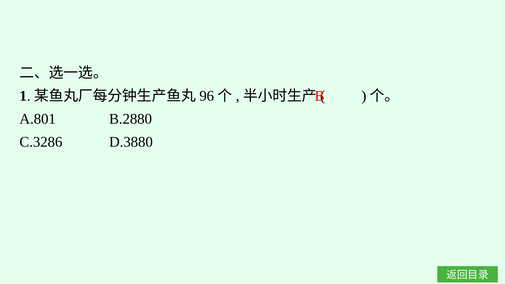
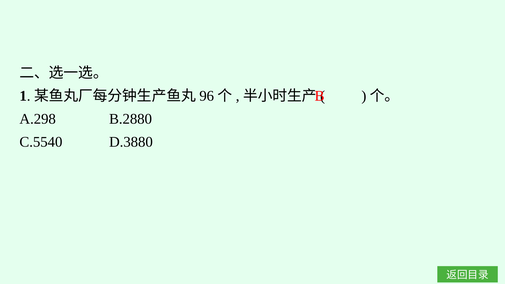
A.801: A.801 -> A.298 (38, 119)
C.3286: C.3286 -> C.5540 (41, 142)
